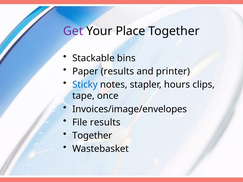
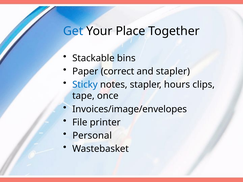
Get colour: purple -> blue (73, 31)
Paper results: results -> correct (117, 71)
and printer: printer -> stapler (173, 71)
File results: results -> printer (105, 122)
Together: Together -> Personal (92, 136)
